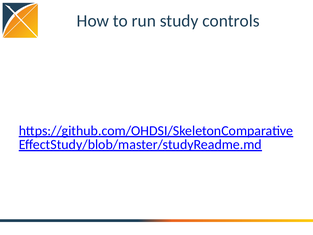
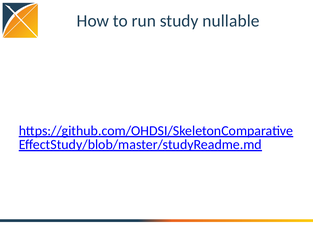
controls: controls -> nullable (231, 21)
